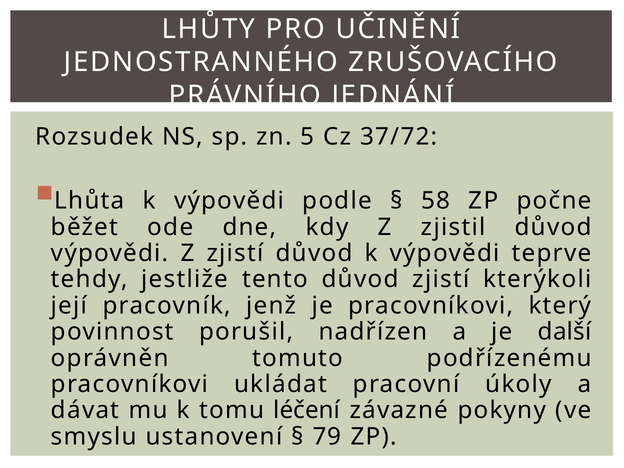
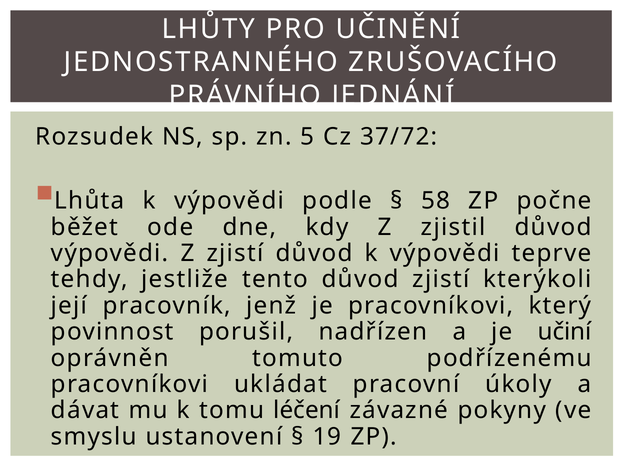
další: další -> učiní (565, 332)
79: 79 -> 19 (327, 437)
